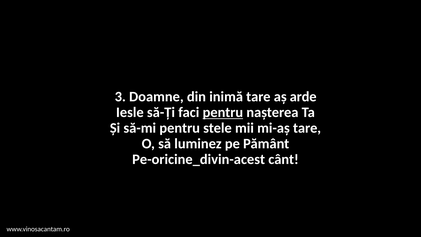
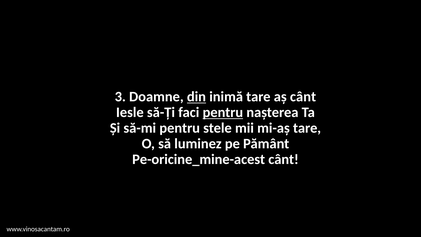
din underline: none -> present (196, 97)
aș arde: arde -> cânt (303, 97)
Pe-oricine_divin-acest: Pe-oricine_divin-acest -> Pe-oricine_mine-acest (199, 159)
